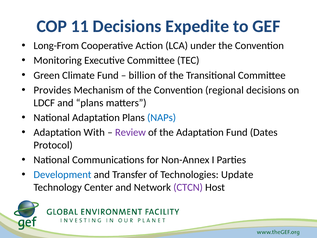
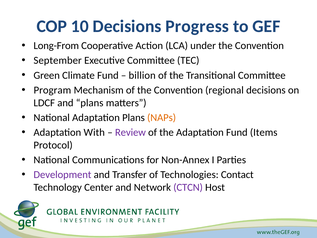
11: 11 -> 10 (80, 26)
Expedite: Expedite -> Progress (197, 26)
Monitoring: Monitoring -> September (58, 60)
Provides: Provides -> Program (52, 90)
NAPs colour: blue -> orange (162, 117)
Dates: Dates -> Items (264, 132)
Development colour: blue -> purple (62, 175)
Update: Update -> Contact (237, 175)
